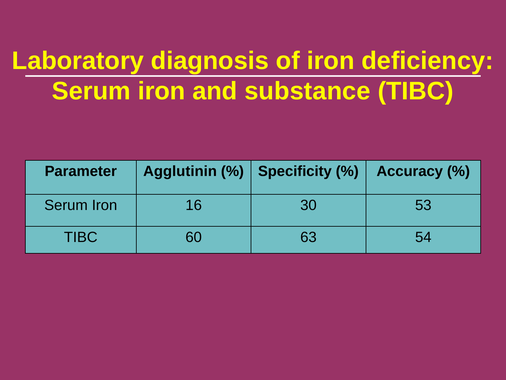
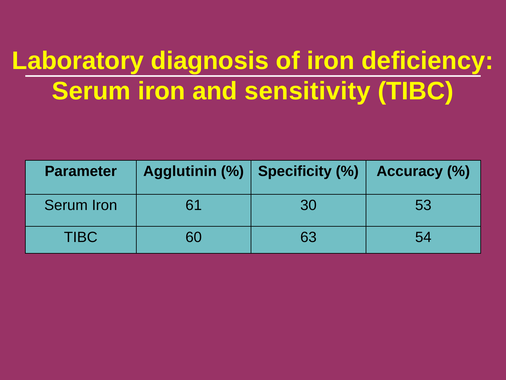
substance: substance -> sensitivity (307, 91)
16: 16 -> 61 (194, 205)
